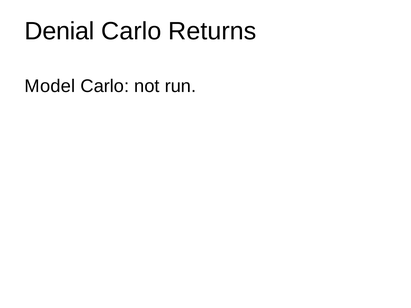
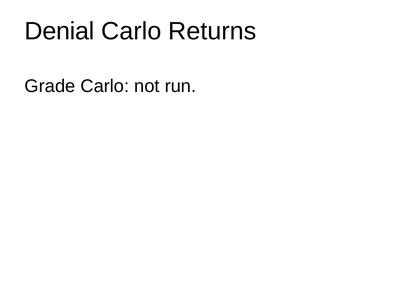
Model: Model -> Grade (50, 86)
